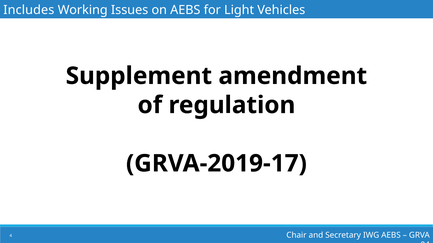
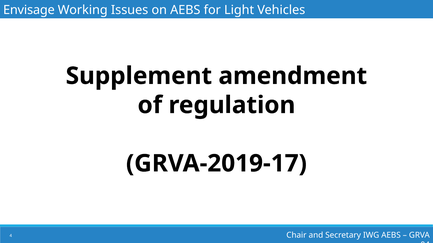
Includes: Includes -> Envisage (29, 10)
